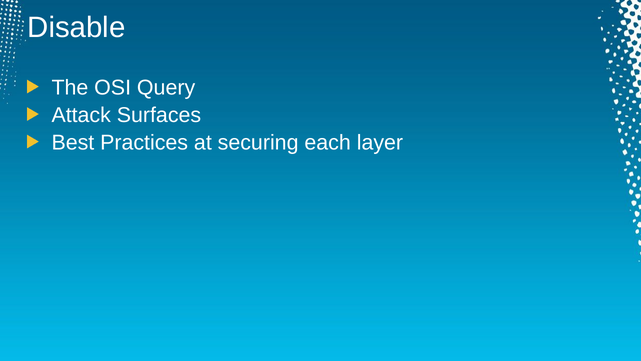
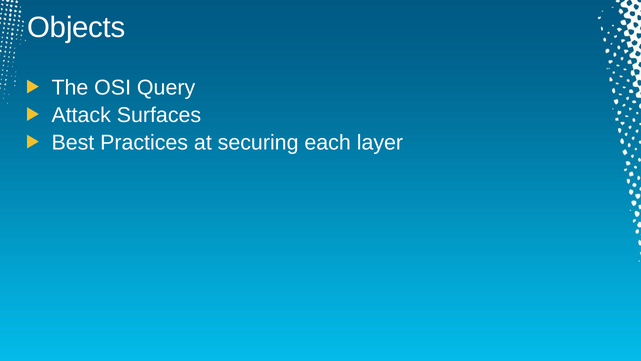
Disable: Disable -> Objects (76, 28)
